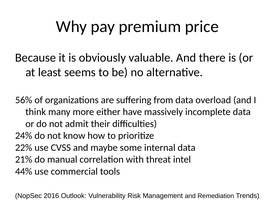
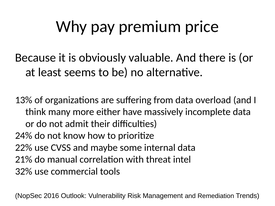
56%: 56% -> 13% (24, 100)
44%: 44% -> 32% (24, 172)
